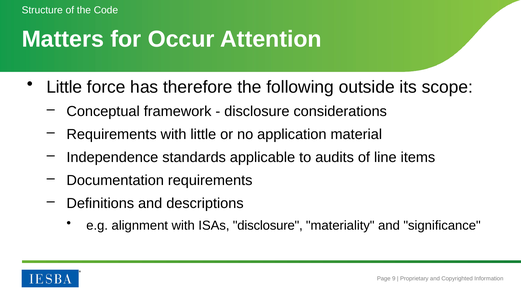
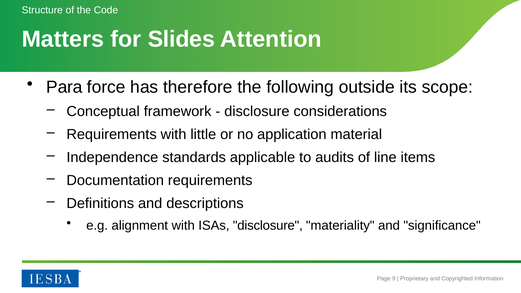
Occur: Occur -> Slides (181, 39)
Little: Little -> Para (64, 87)
